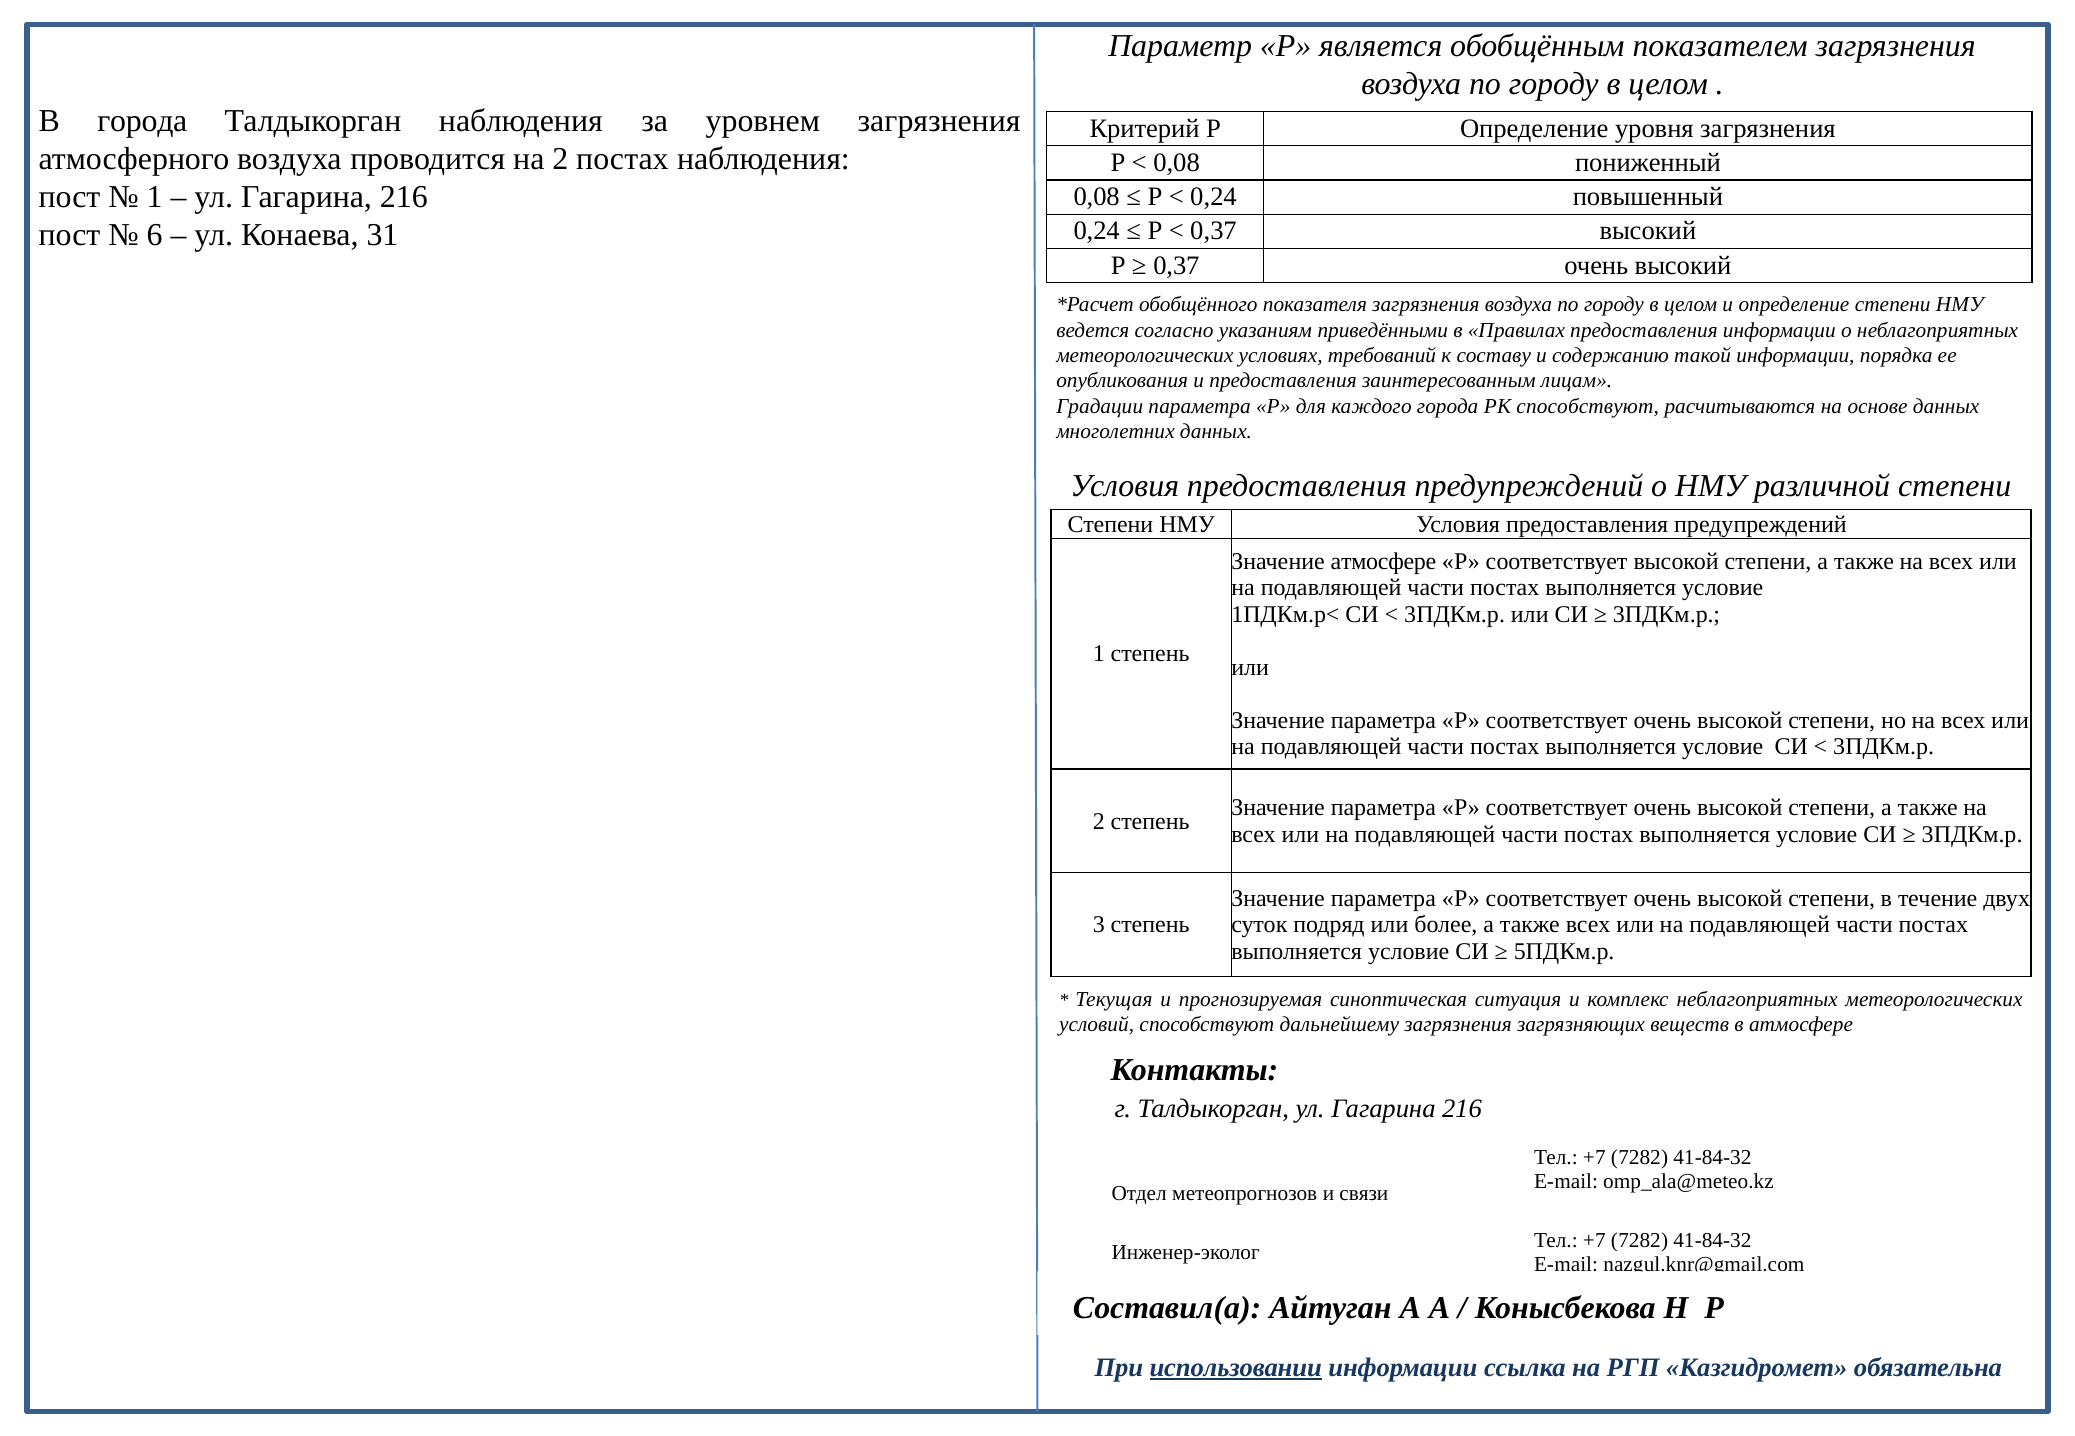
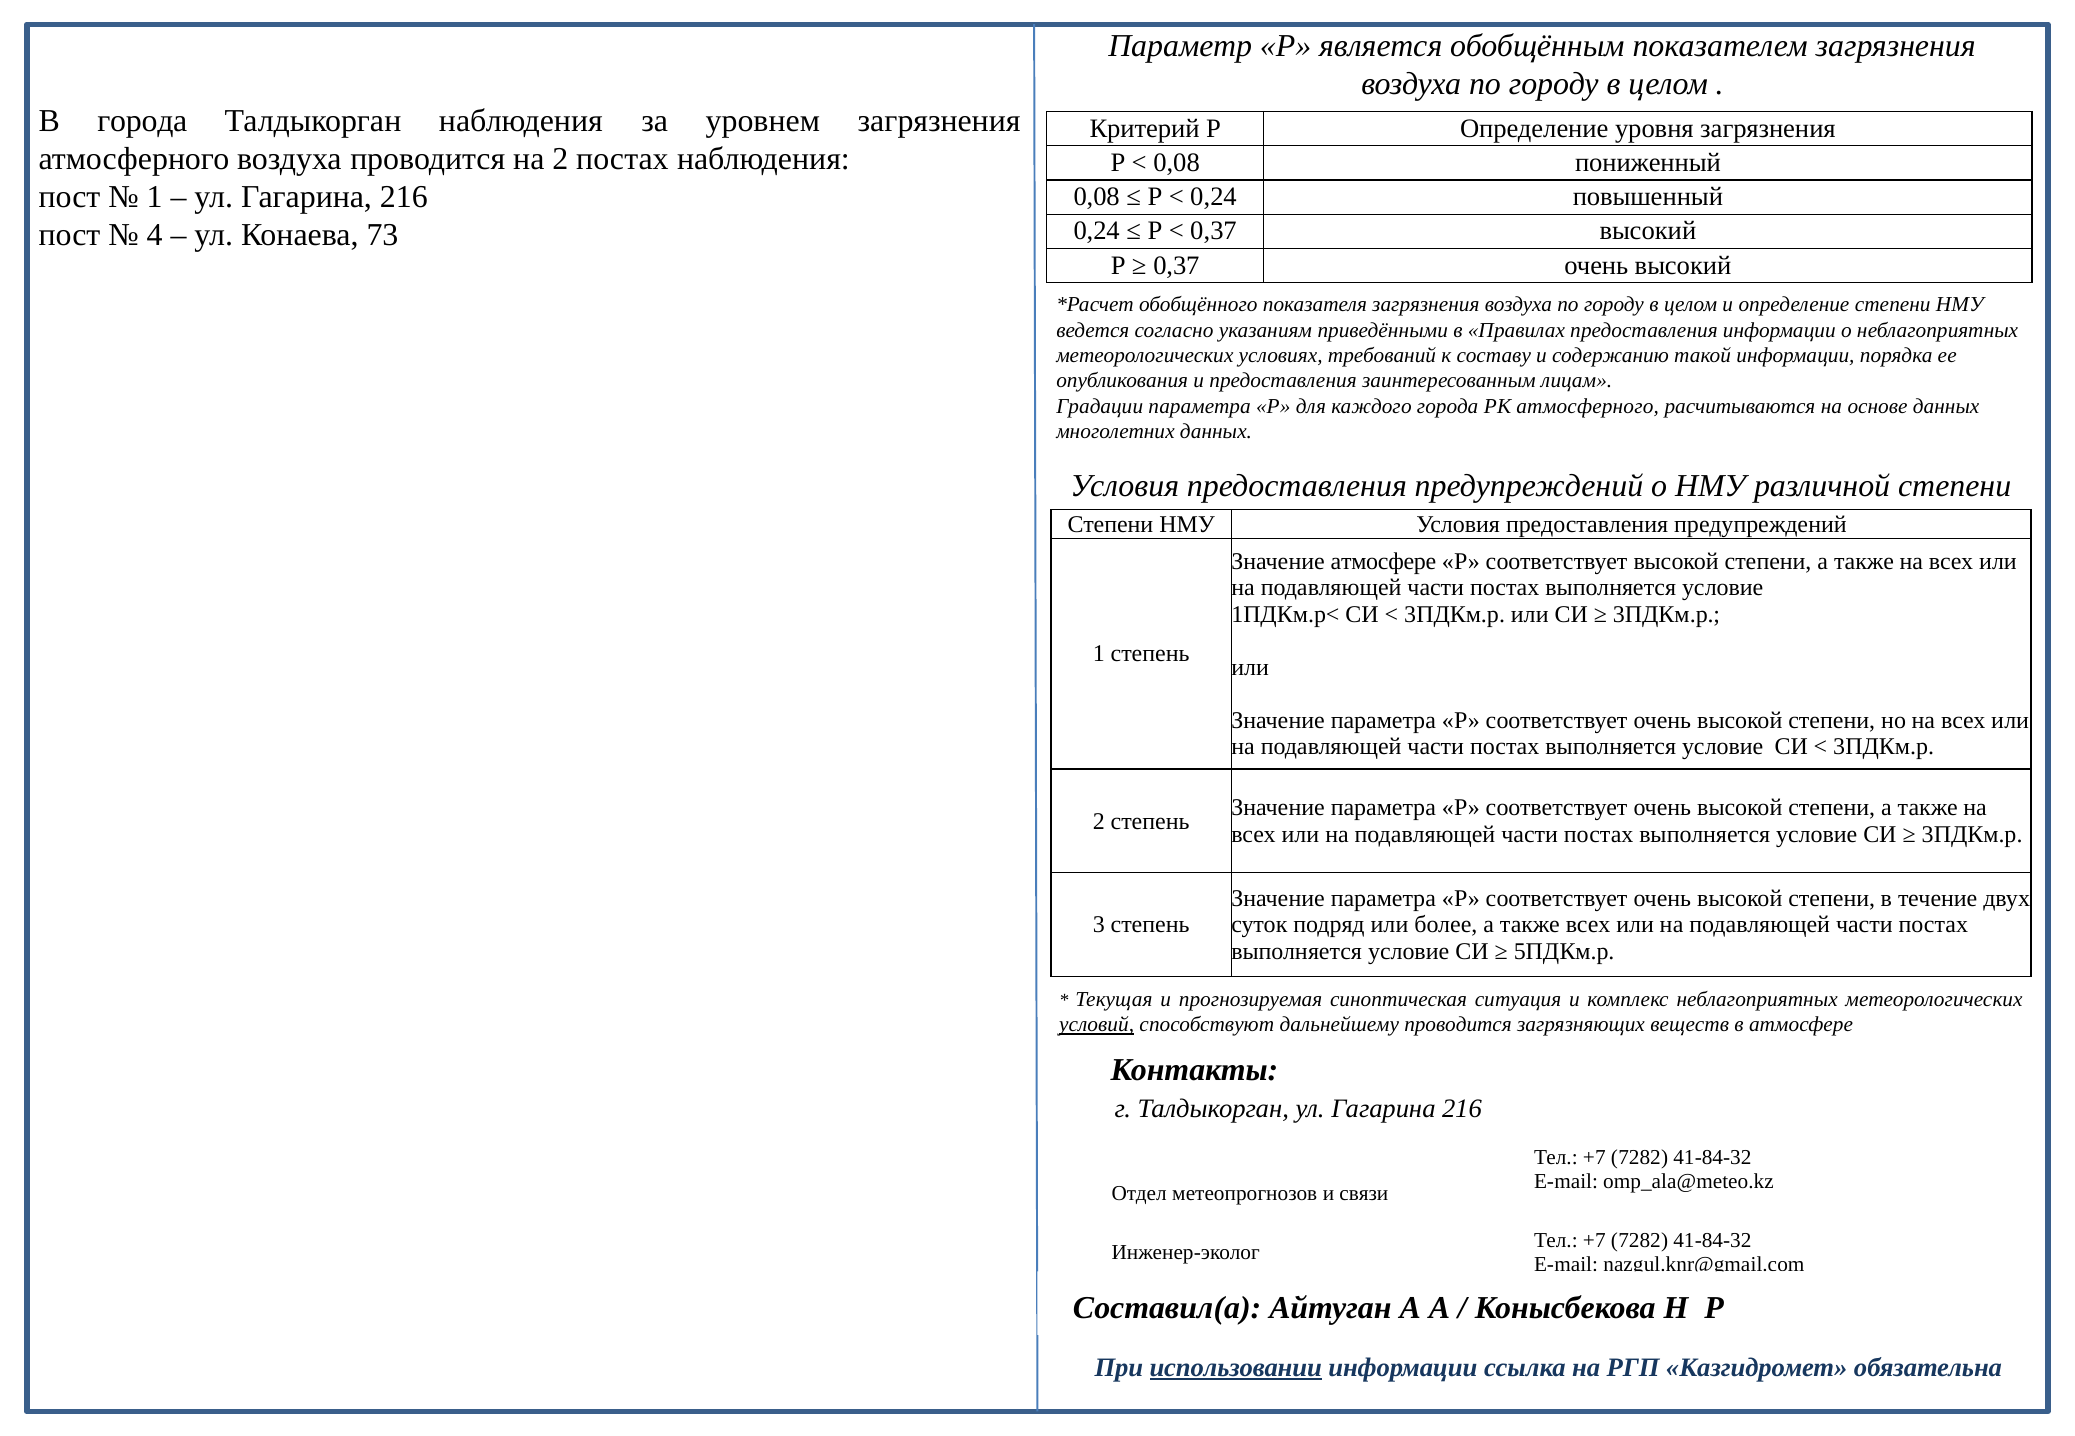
6: 6 -> 4 (155, 235)
31: 31 -> 73 (382, 235)
РК способствуют: способствуют -> атмосферного (1588, 407)
условий underline: none -> present (1097, 1025)
дальнейшему загрязнения: загрязнения -> проводится (1458, 1025)
